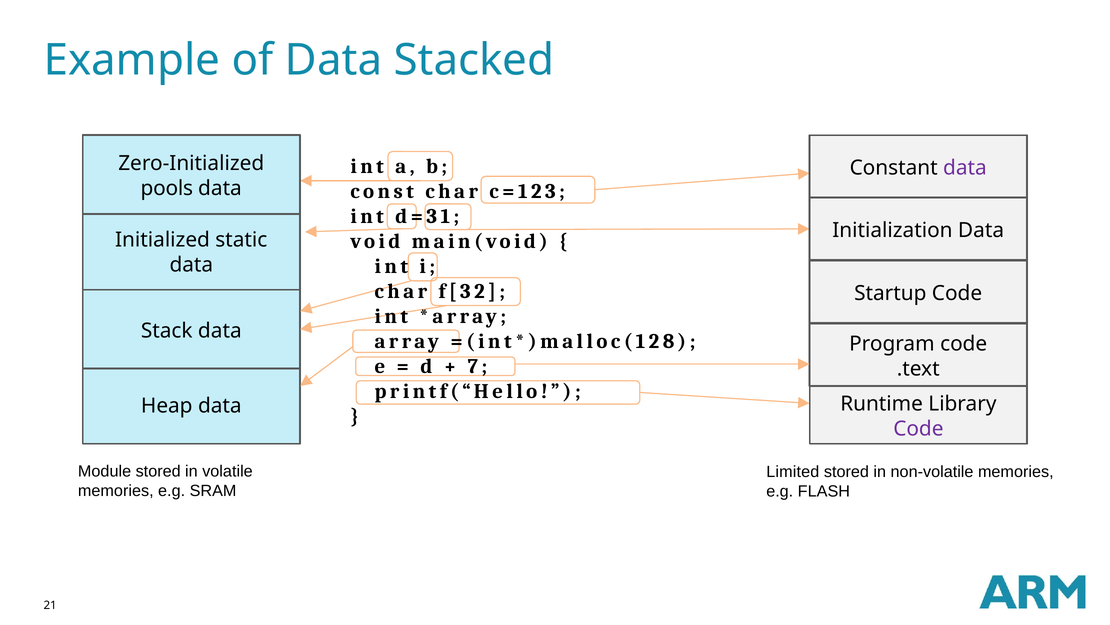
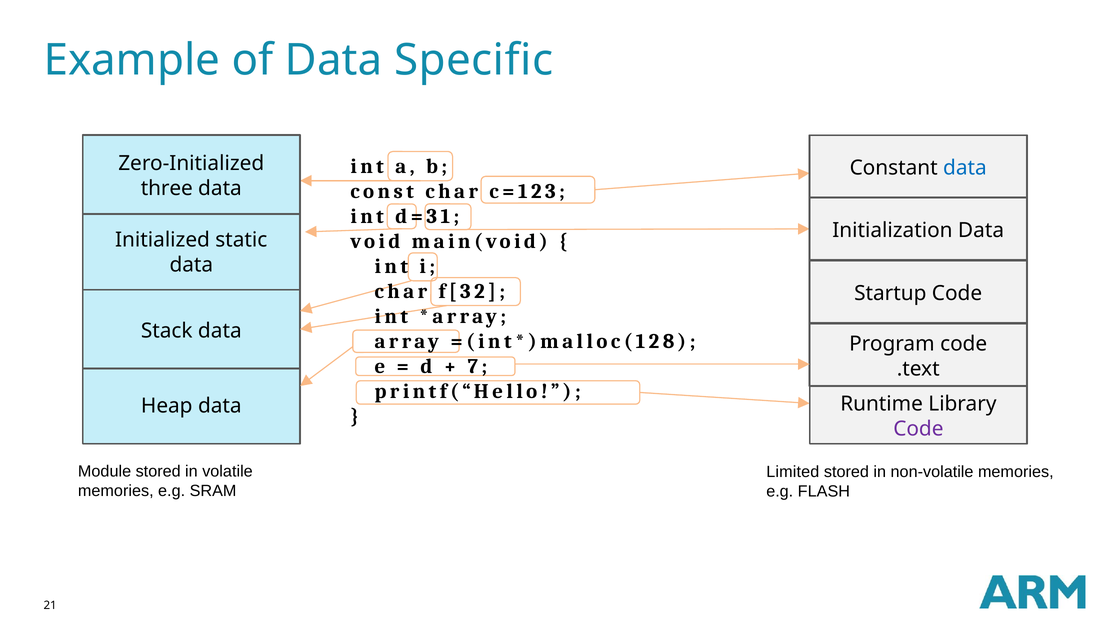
Stacked: Stacked -> Specific (474, 60)
data colour: purple -> blue (965, 168)
pools: pools -> three (167, 188)
